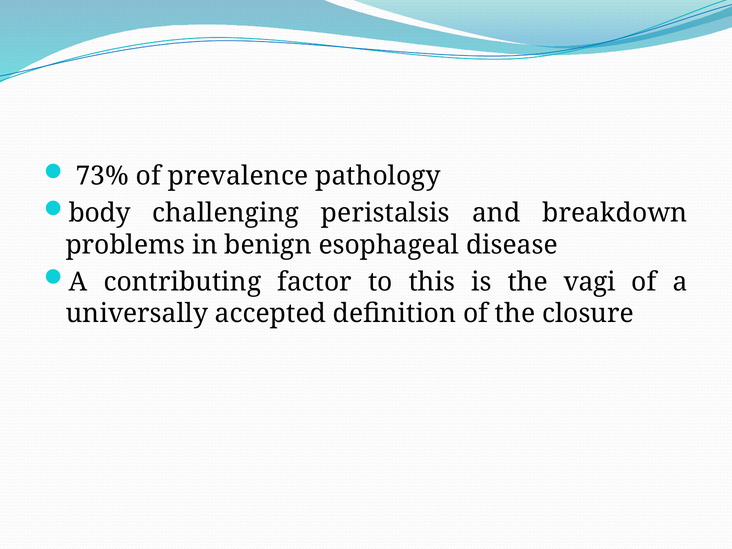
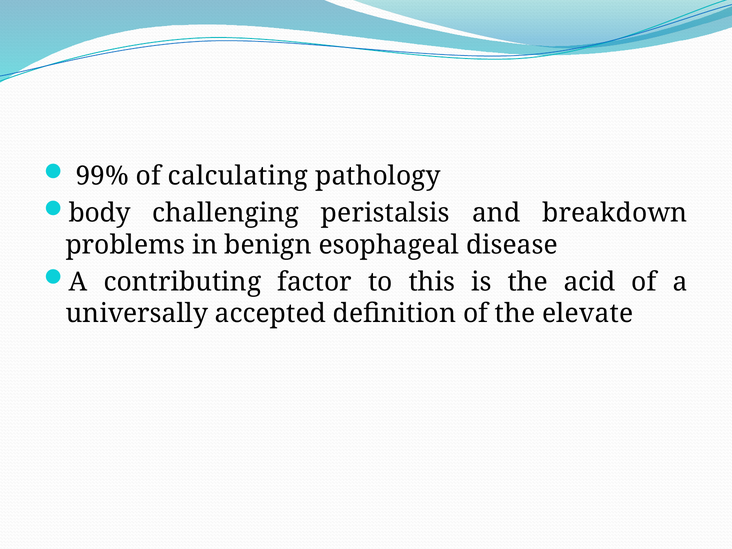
73%: 73% -> 99% (102, 176)
prevalence: prevalence -> calculating (238, 176)
vagi: vagi -> acid (590, 282)
closure: closure -> elevate (588, 314)
